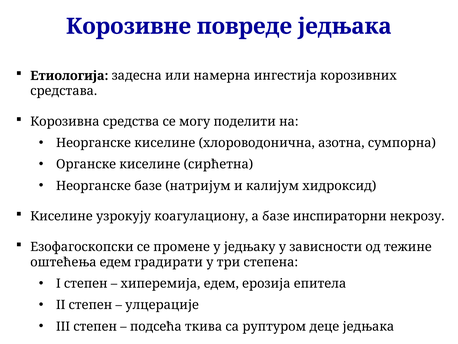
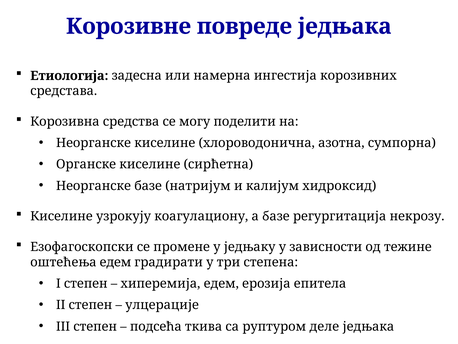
инспираторни: инспираторни -> регургитација (340, 216)
деце: деце -> деле (324, 326)
